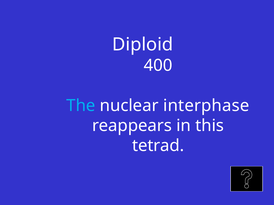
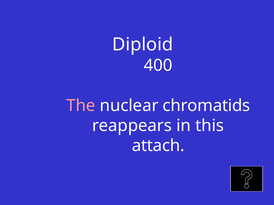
The colour: light blue -> pink (81, 106)
interphase: interphase -> chromatids (206, 106)
tetrad: tetrad -> attach (158, 146)
